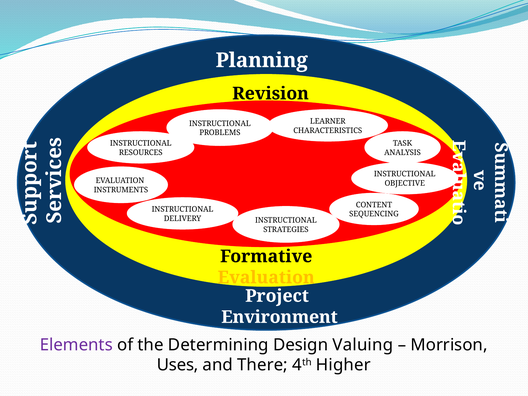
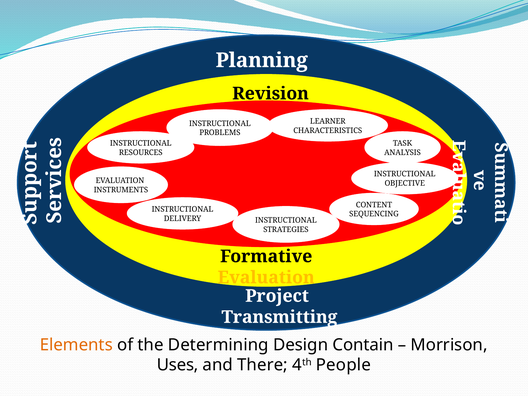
Environment: Environment -> Transmitting (279, 317)
Elements colour: purple -> orange (76, 345)
Valuing: Valuing -> Contain (363, 345)
Higher: Higher -> People (343, 365)
